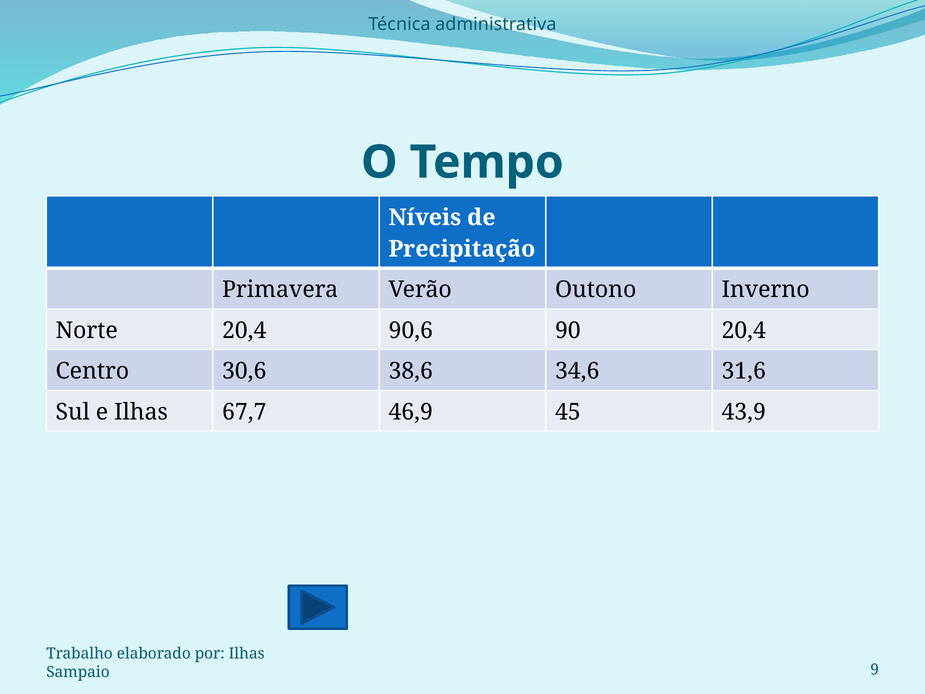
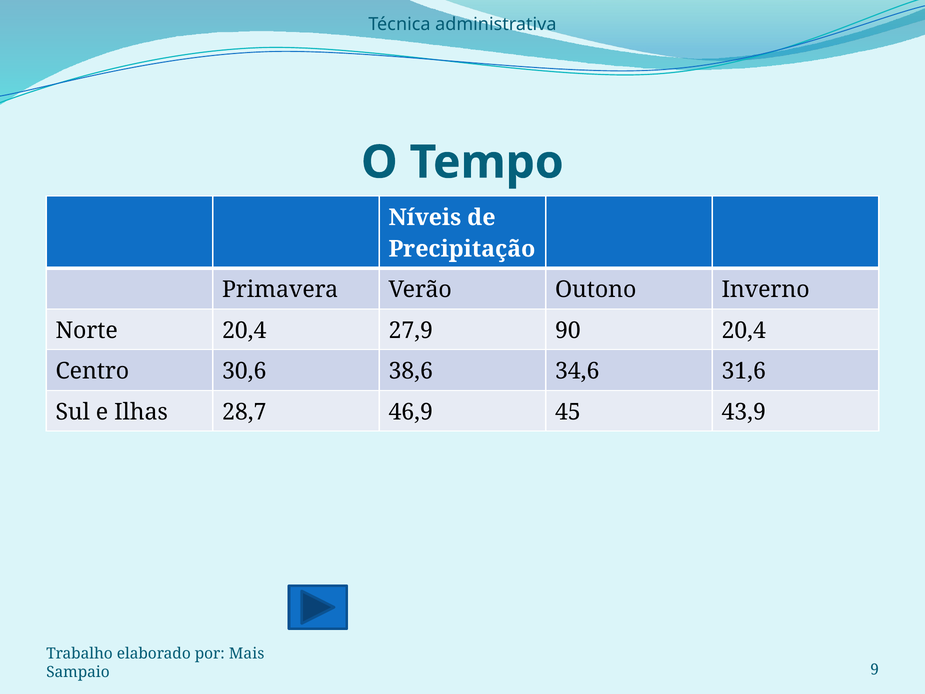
90,6: 90,6 -> 27,9 (411, 330)
67,7: 67,7 -> 28,7 (244, 412)
por Ilhas: Ilhas -> Mais (247, 653)
